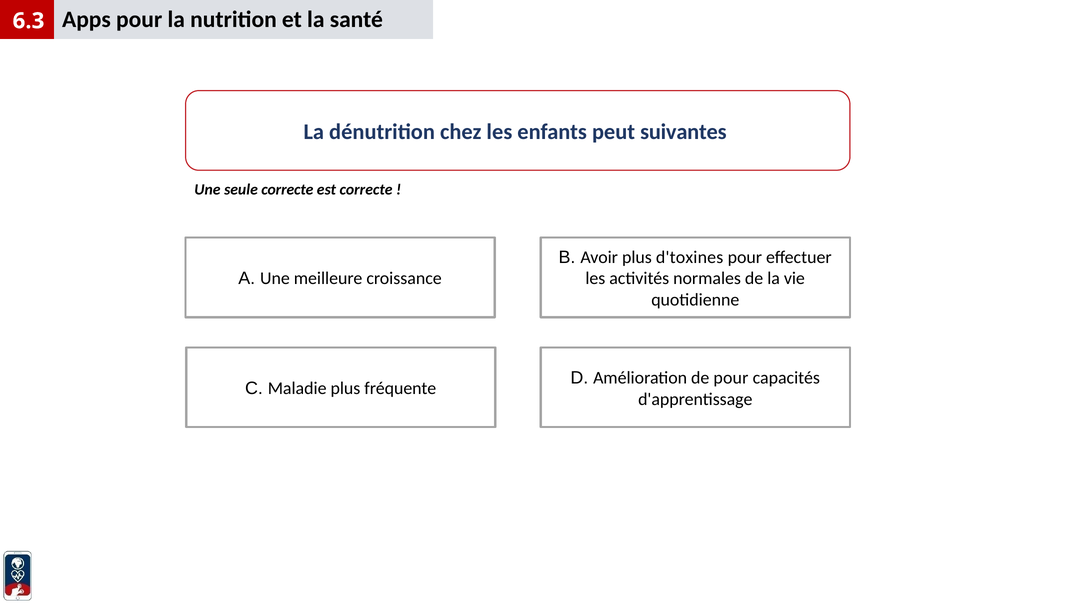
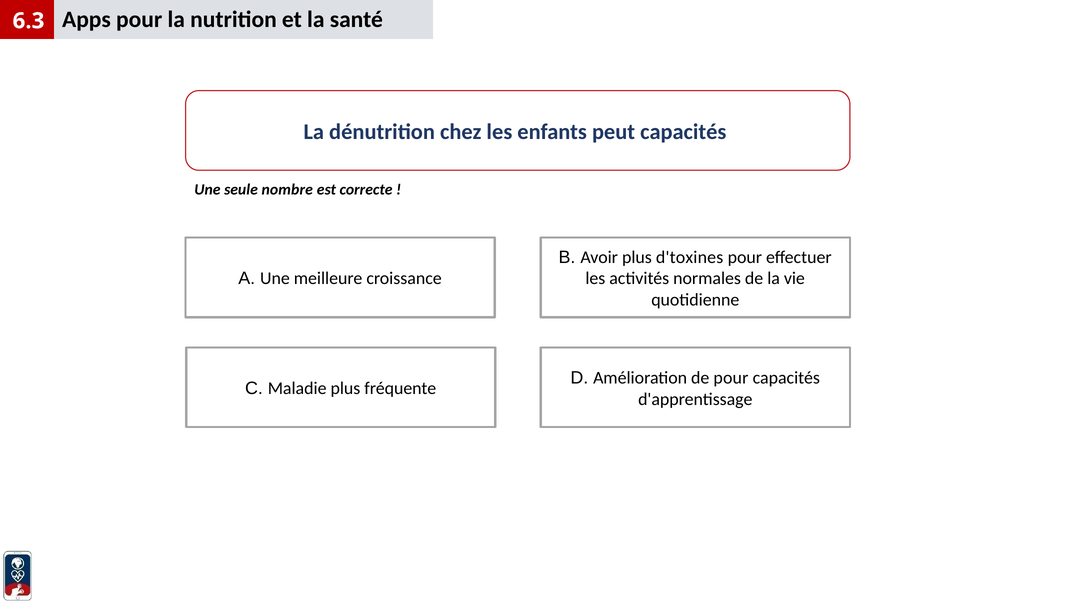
peut suivantes: suivantes -> capacités (683, 132)
seule correcte: correcte -> nombre (287, 190)
